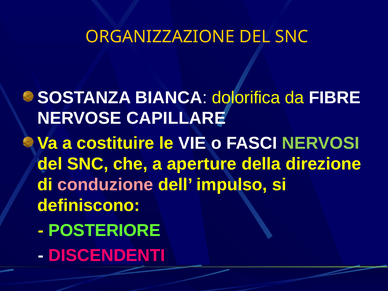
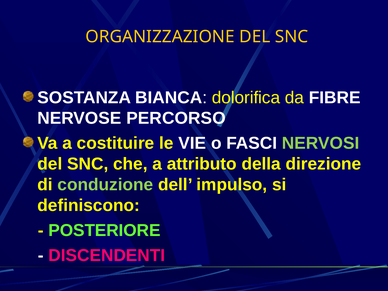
CAPILLARE: CAPILLARE -> PERCORSO (176, 118)
aperture: aperture -> attributo (202, 164)
conduzione colour: pink -> light green (105, 185)
